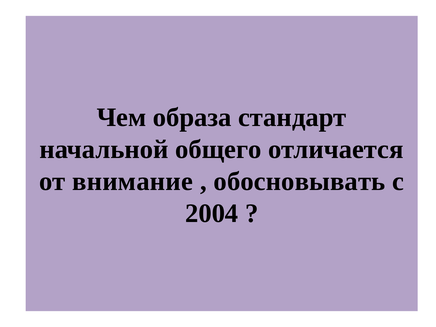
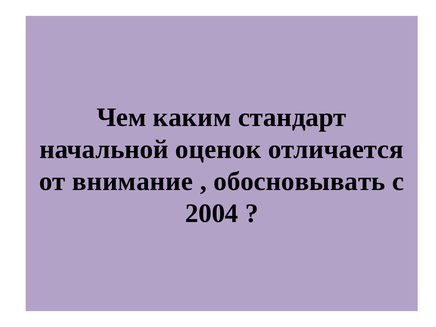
образа: образа -> каким (192, 117)
общего: общего -> оценок (218, 149)
